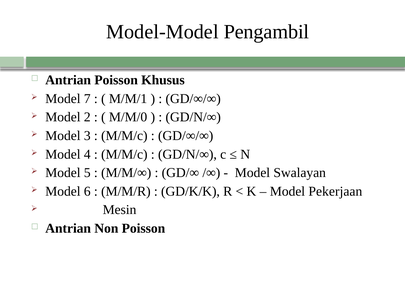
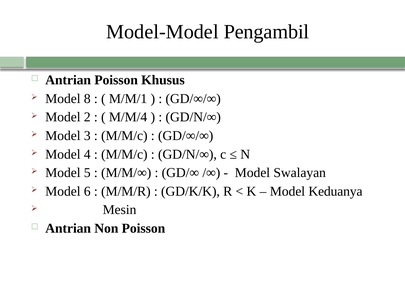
7: 7 -> 8 (87, 99)
M/M/0: M/M/0 -> M/M/4 (128, 117)
Pekerjaan: Pekerjaan -> Keduanya (335, 191)
